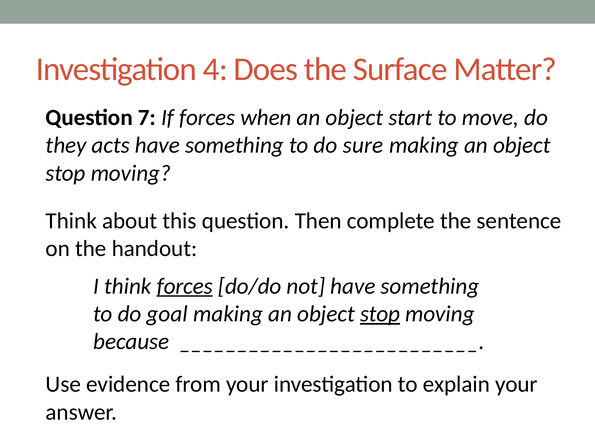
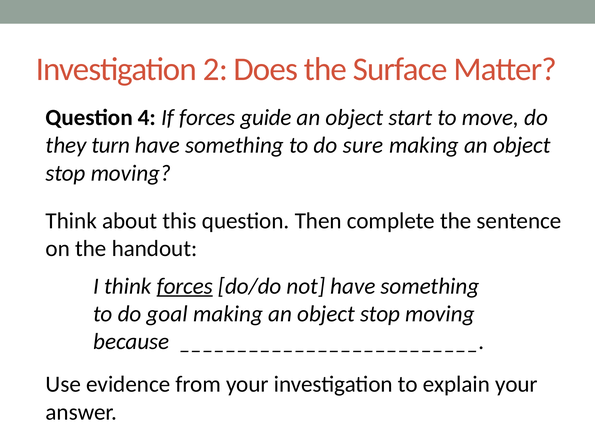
4: 4 -> 2 (215, 69)
7: 7 -> 4 (147, 118)
when: when -> guide (266, 118)
acts: acts -> turn (111, 145)
stop underline: present -> none (380, 314)
